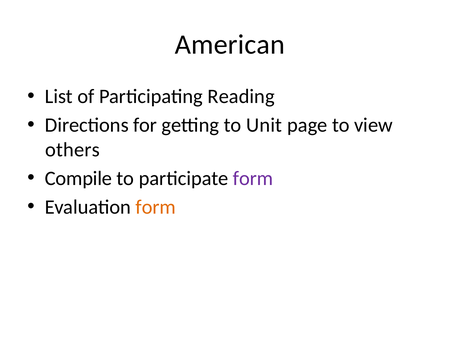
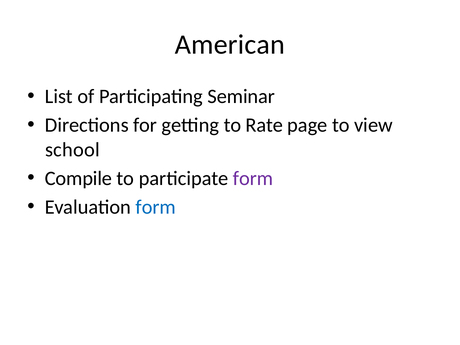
Reading: Reading -> Seminar (241, 96)
Unit: Unit -> Rate (264, 125)
others: others -> school (72, 150)
form colour: orange -> blue (156, 207)
